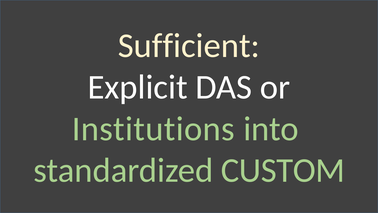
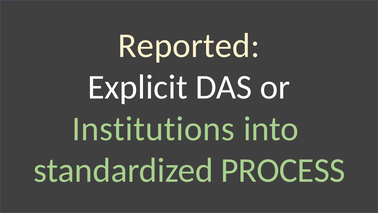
Sufficient: Sufficient -> Reported (189, 46)
CUSTOM: CUSTOM -> PROCESS (283, 170)
